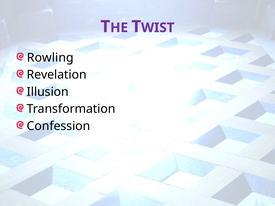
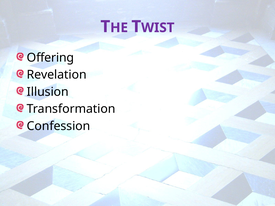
Rowling: Rowling -> Offering (50, 58)
